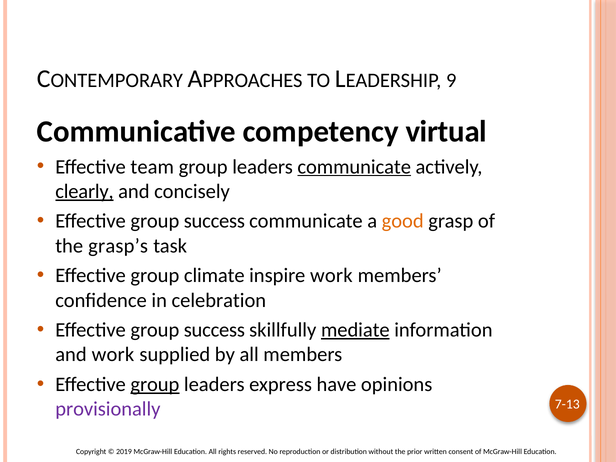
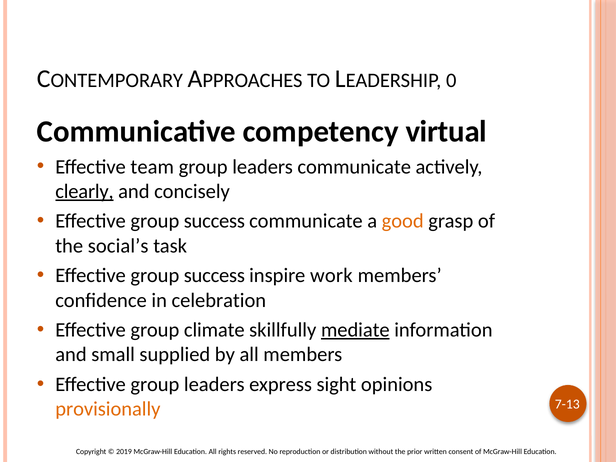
9: 9 -> 0 (451, 81)
communicate underline: present -> none (354, 167)
grasp’s: grasp’s -> social’s (118, 246)
climate: climate -> success (214, 276)
success: success -> climate (214, 330)
and work: work -> small (113, 355)
group underline: present -> none (155, 384)
have: have -> sight (336, 384)
provisionally colour: purple -> orange (108, 409)
